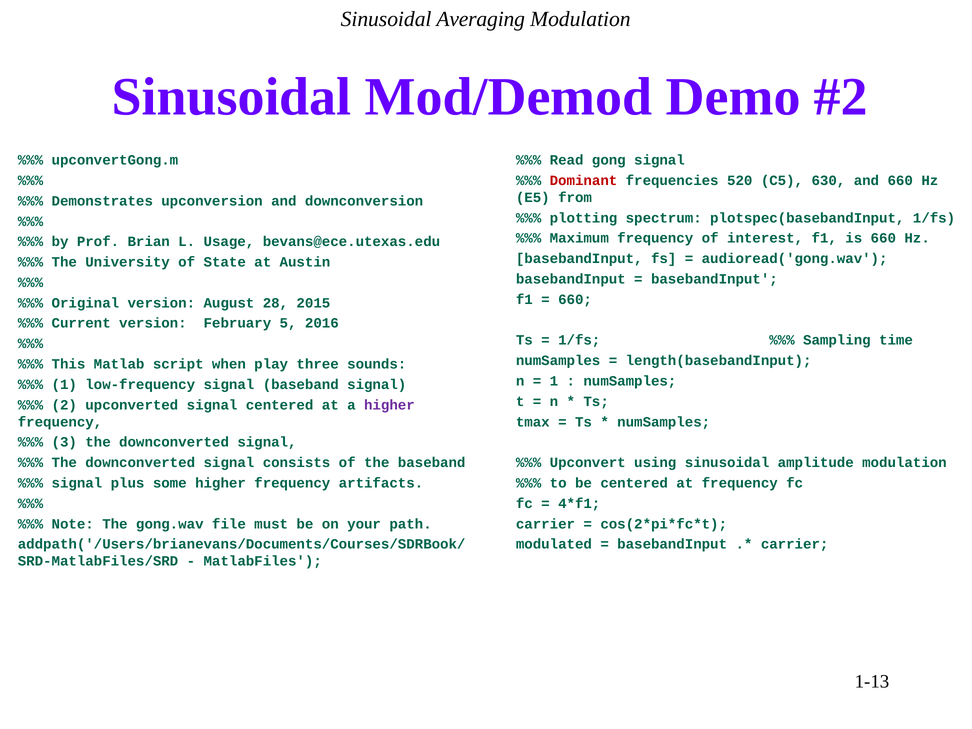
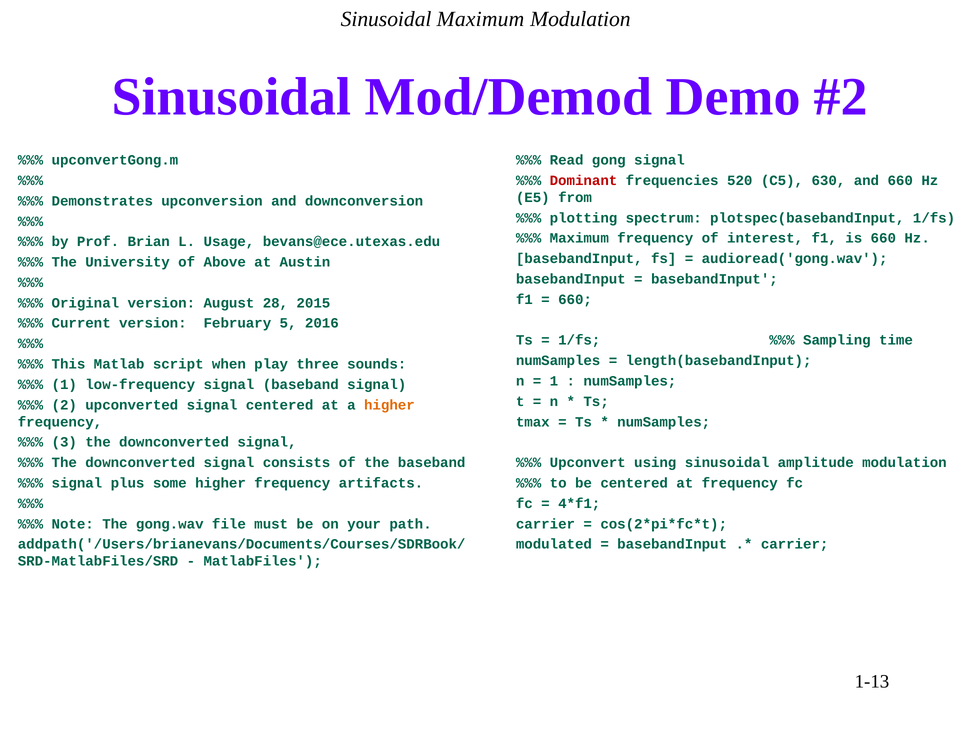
Sinusoidal Averaging: Averaging -> Maximum (481, 19)
State: State -> Above (225, 262)
higher colour: purple -> orange (389, 405)
